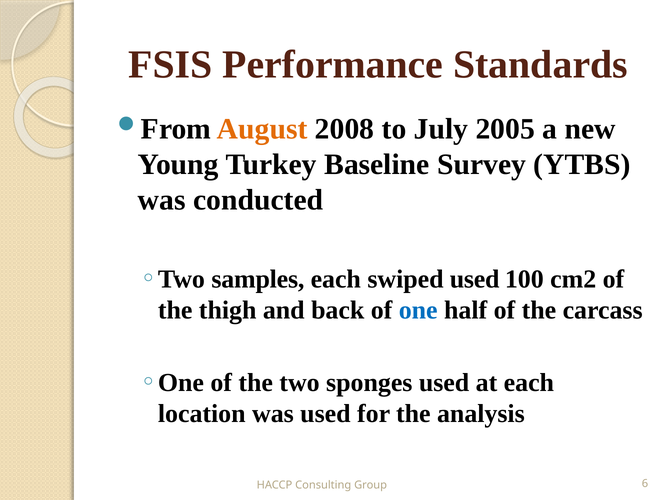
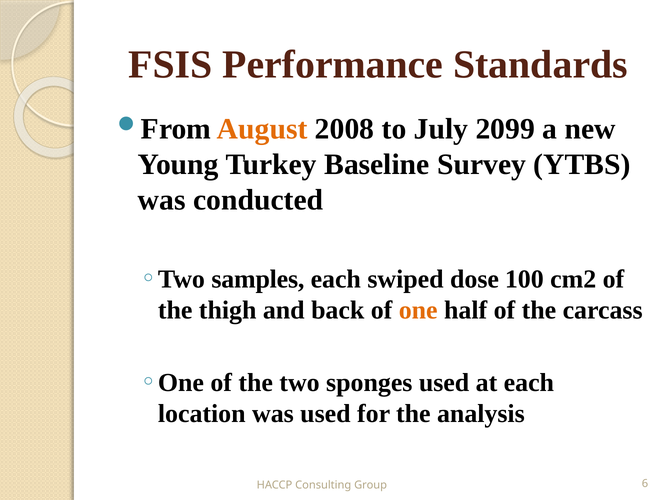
2005: 2005 -> 2099 (505, 129)
swiped used: used -> dose (475, 279)
one colour: blue -> orange (418, 310)
